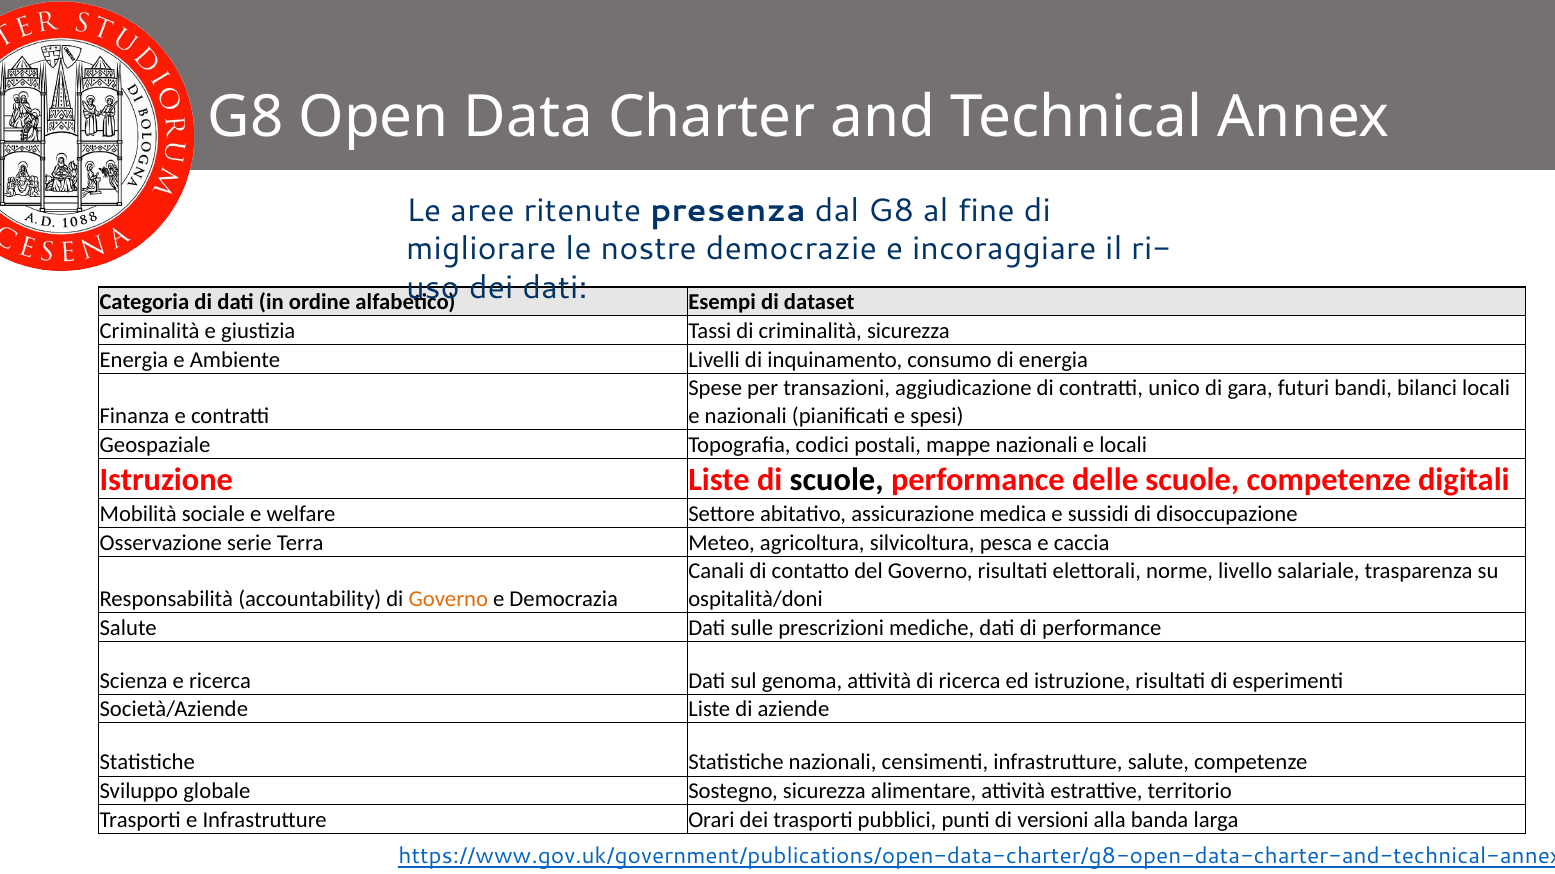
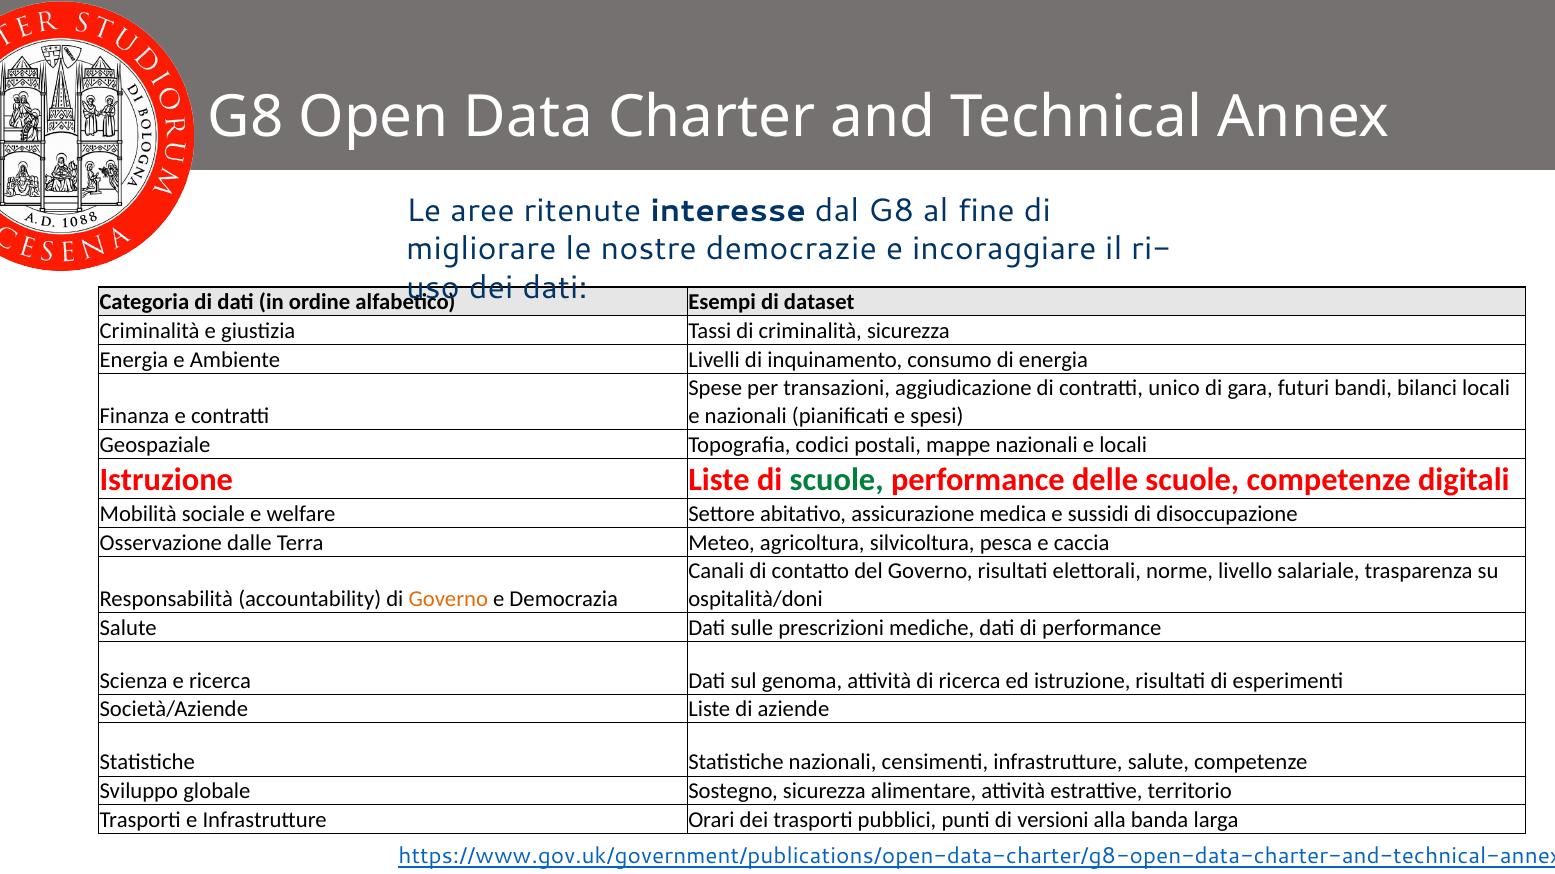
presenza: presenza -> interesse (728, 211)
scuole colour: black -> green (837, 480)
serie: serie -> dalle (249, 543)
